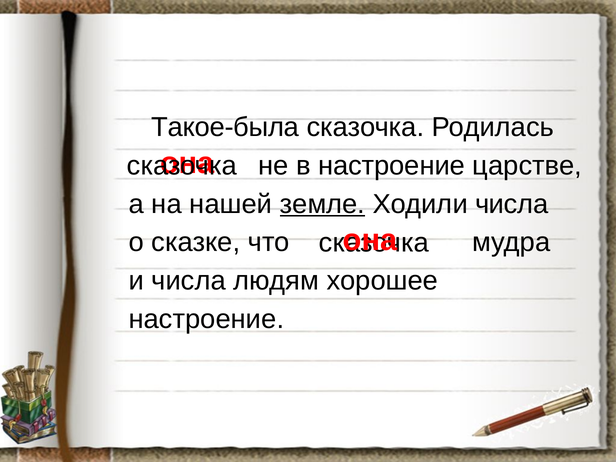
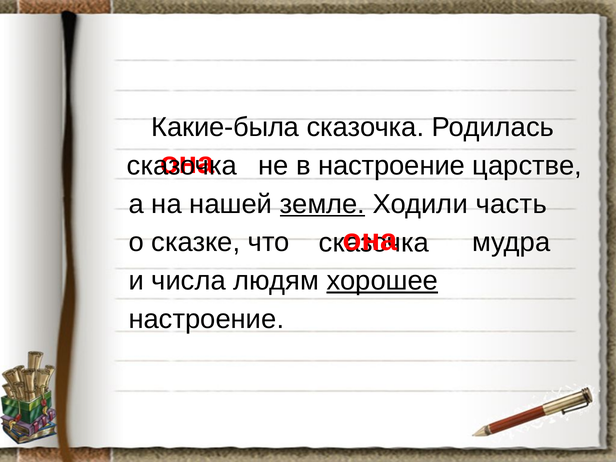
Такое-была: Такое-была -> Какие-была (225, 127)
Ходили числа: числа -> часть (511, 204)
хорошее underline: none -> present (382, 281)
